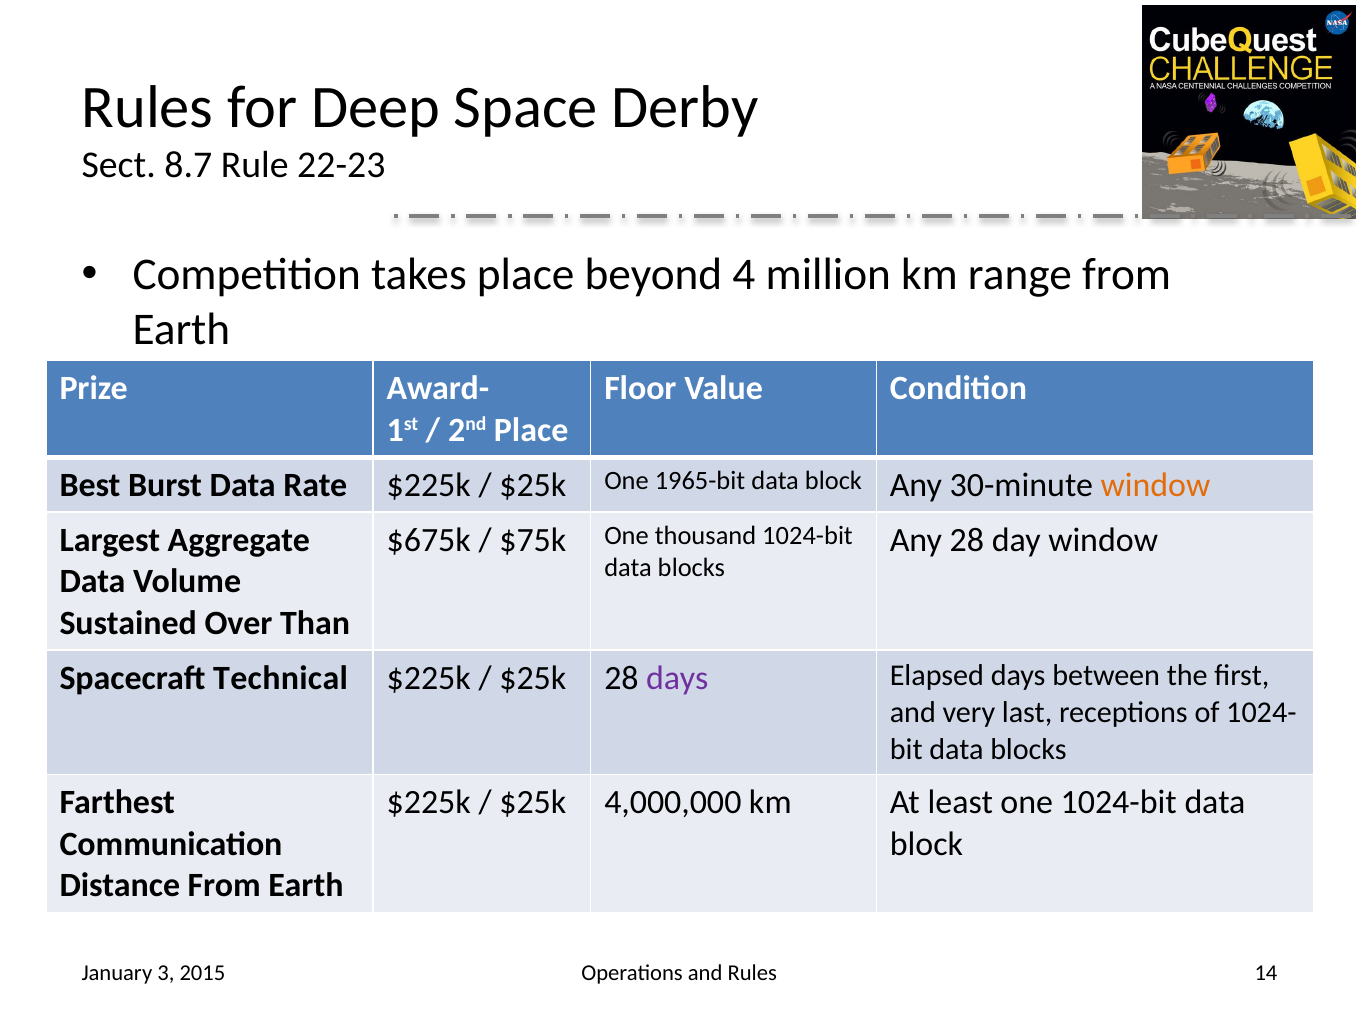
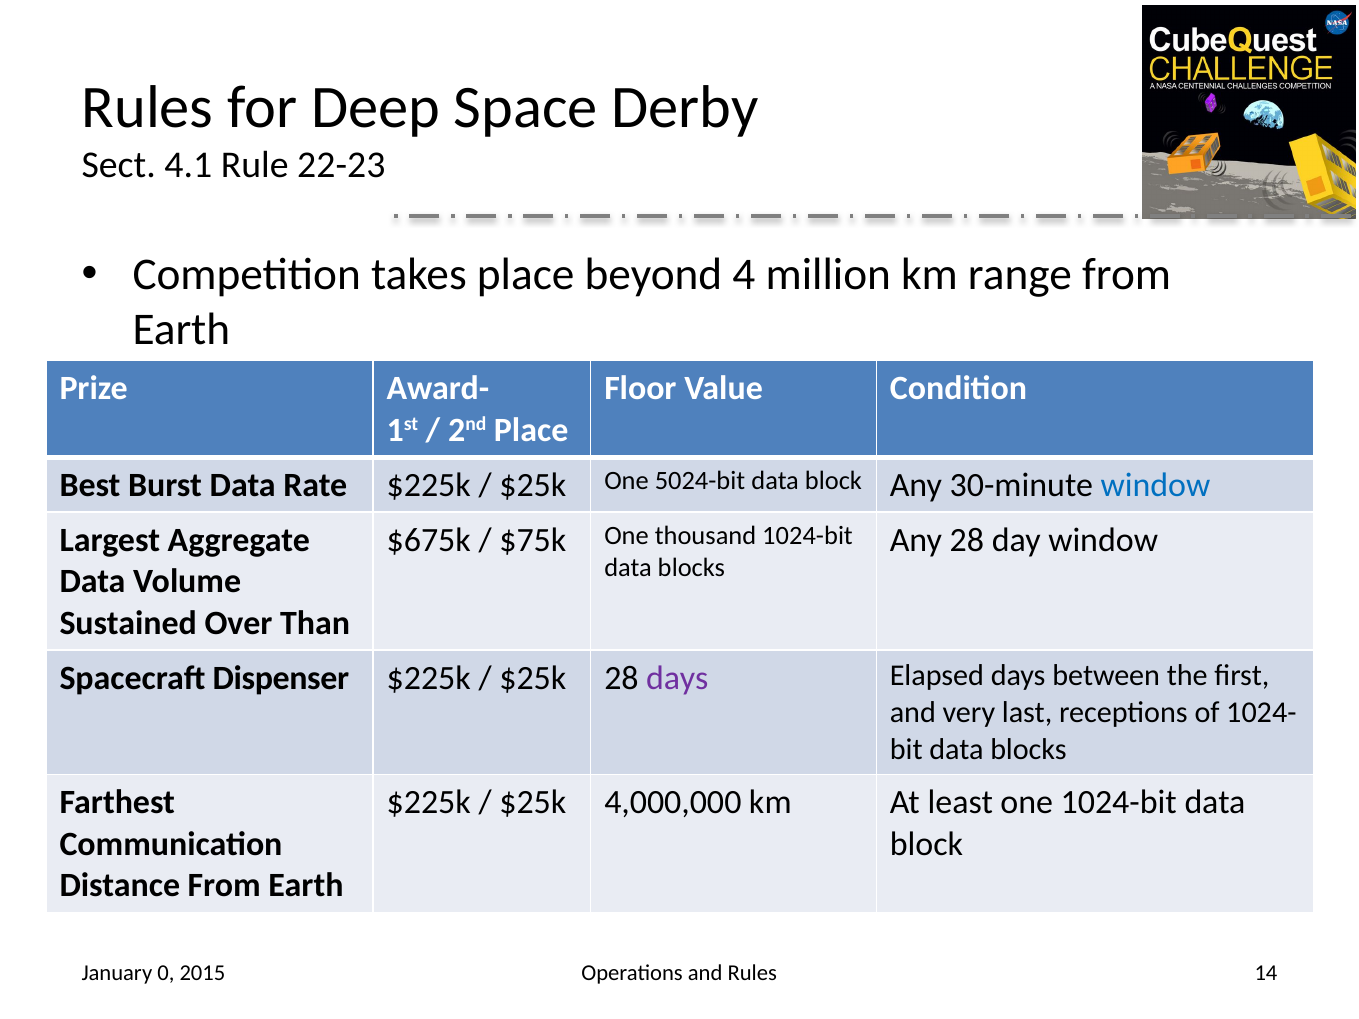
8.7: 8.7 -> 4.1 (188, 165)
1965-bit: 1965-bit -> 5024-bit (700, 480)
window colour: orange -> blue (1155, 485)
Technical: Technical -> Dispenser (281, 678)
3: 3 -> 0 (166, 973)
